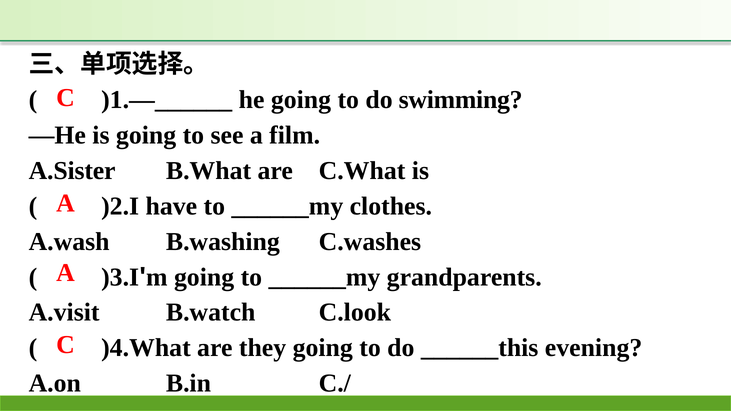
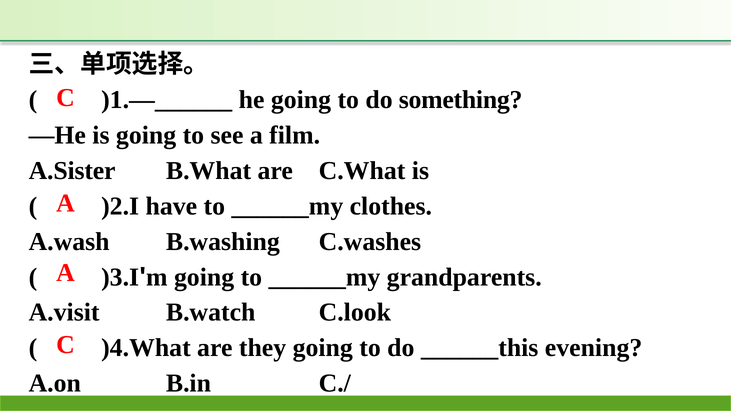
swimming: swimming -> something (461, 100)
